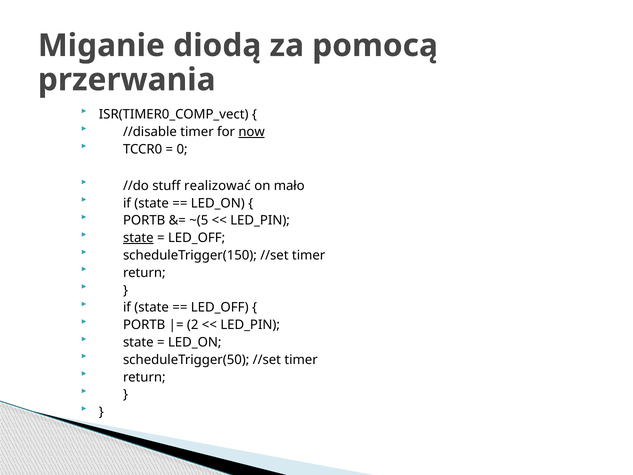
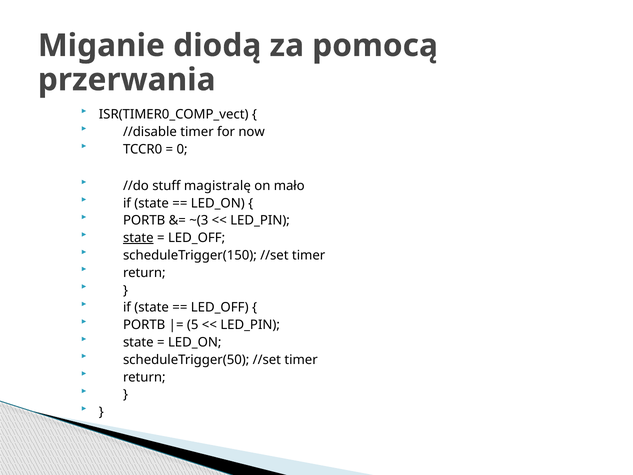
now underline: present -> none (252, 132)
realizować: realizować -> magistralę (217, 186)
~(5: ~(5 -> ~(3 (199, 220)
2: 2 -> 5 (193, 325)
